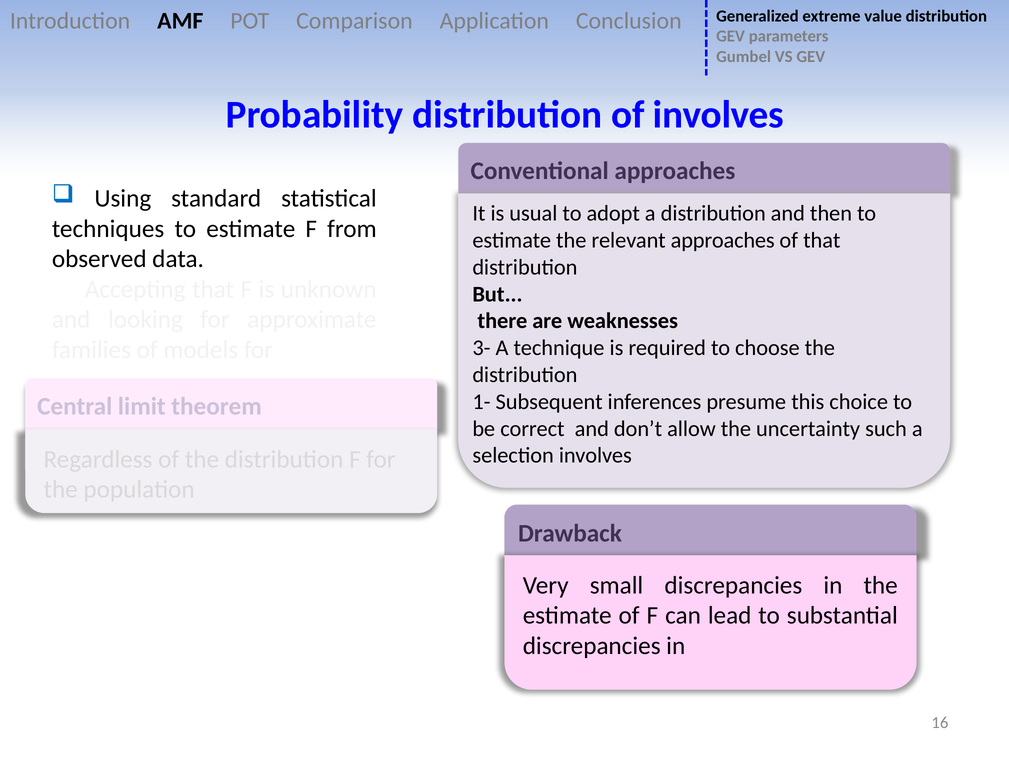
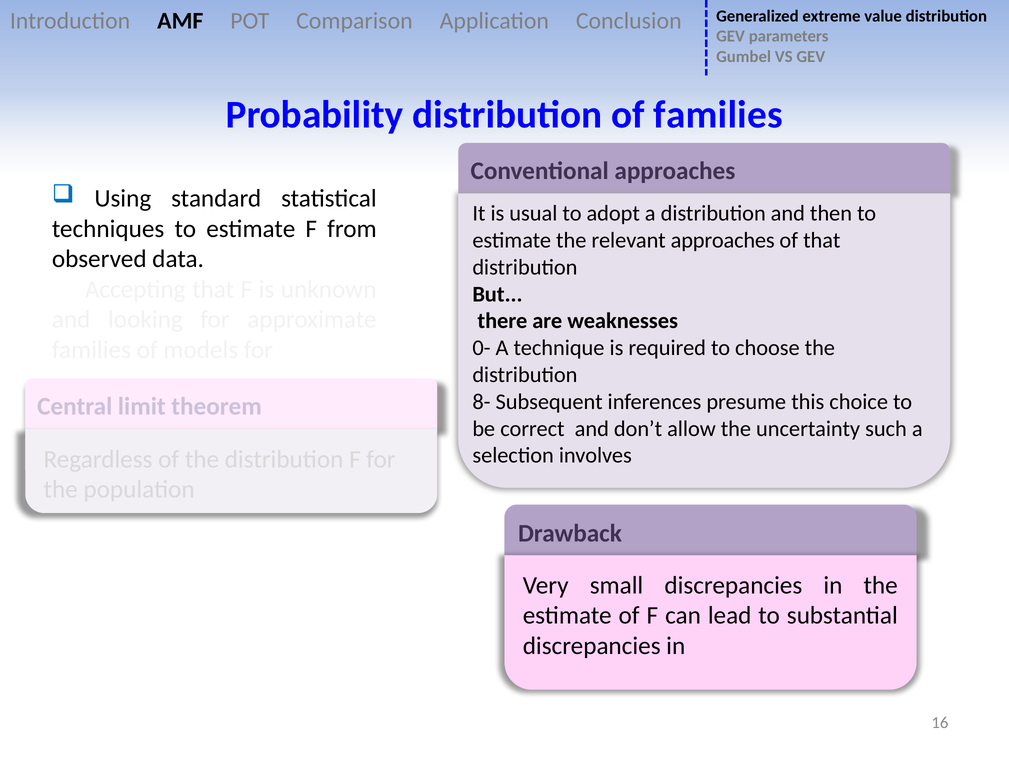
of involves: involves -> families (718, 115)
3-: 3- -> 0- (481, 348)
1-: 1- -> 8- (481, 402)
